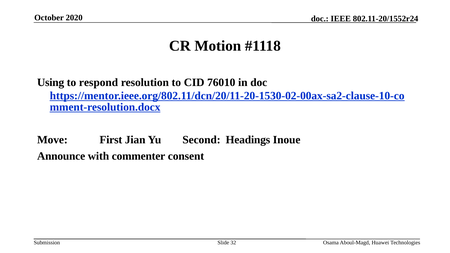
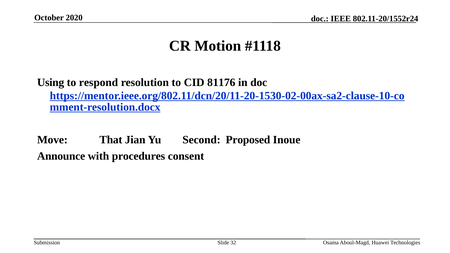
76010: 76010 -> 81176 (221, 82)
First: First -> That (111, 140)
Headings: Headings -> Proposed (248, 140)
commenter: commenter -> procedures (138, 156)
